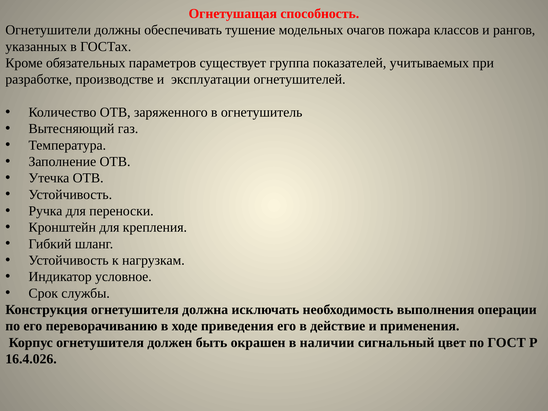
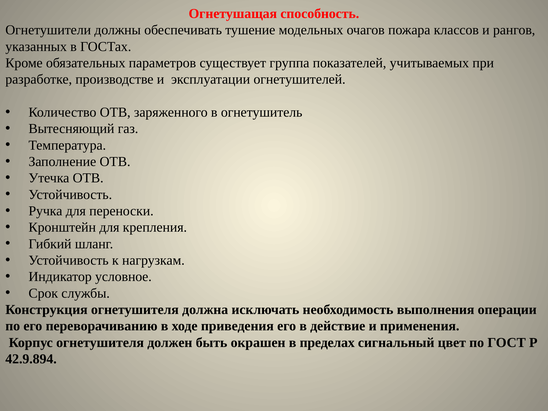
наличии: наличии -> пределах (327, 342)
16.4.026: 16.4.026 -> 42.9.894 (31, 359)
